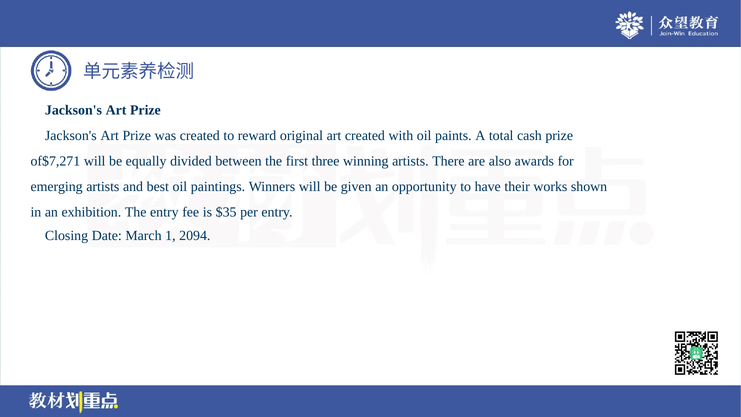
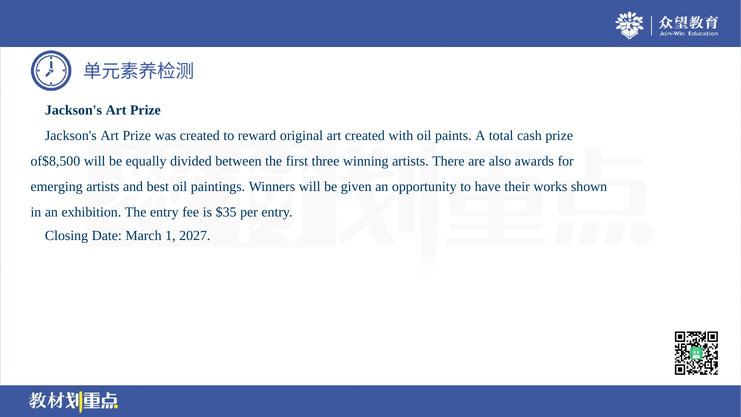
of$7,271: of$7,271 -> of$8,500 (55, 161)
2094: 2094 -> 2027 (195, 236)
